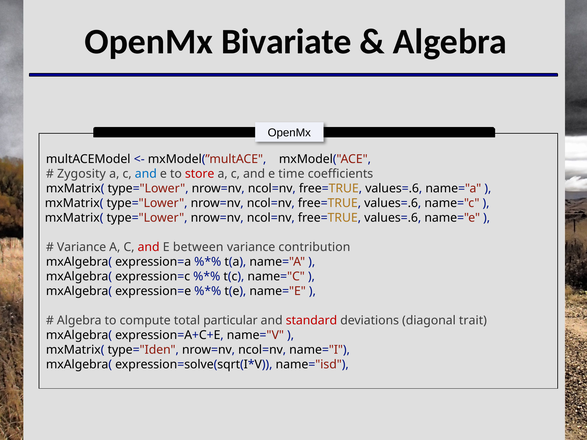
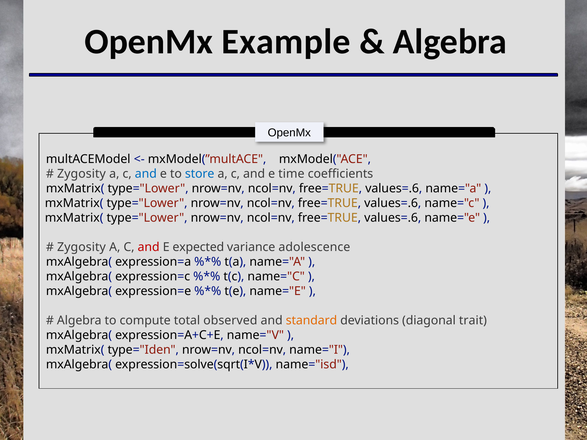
Bivariate: Bivariate -> Example (286, 42)
store colour: red -> blue (200, 174)
Variance: Variance -> Zygosity (81, 247)
between: between -> expected (198, 247)
contribution: contribution -> adolescence (314, 247)
particular: particular -> observed (230, 321)
standard colour: red -> orange (311, 321)
